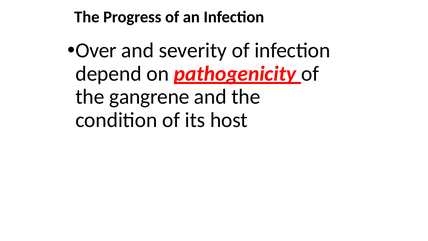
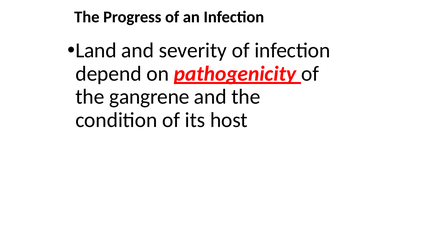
Over: Over -> Land (96, 50)
